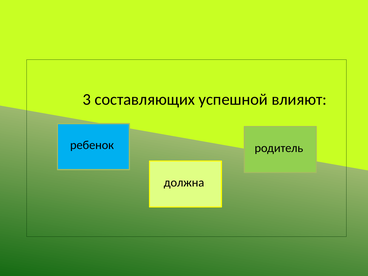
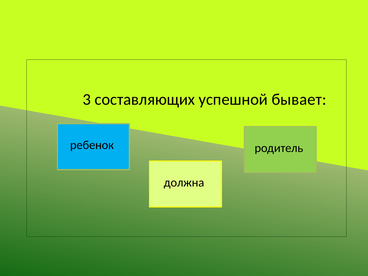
влияют: влияют -> бывает (299, 99)
